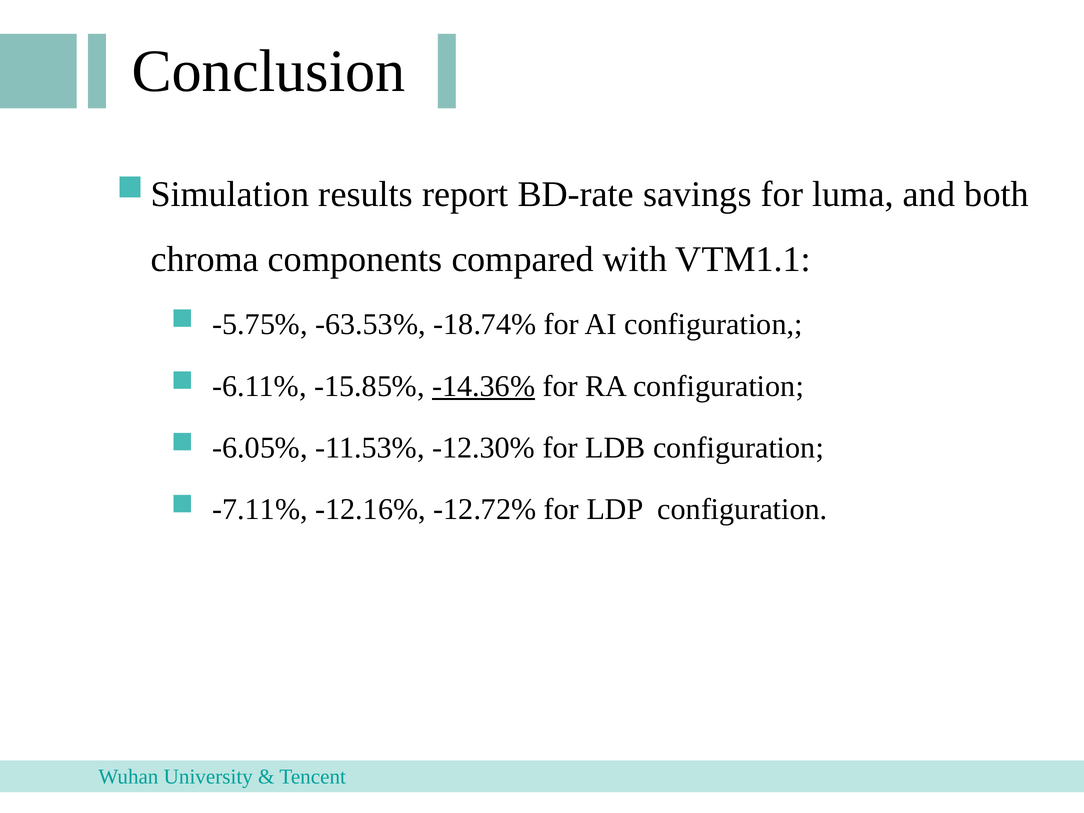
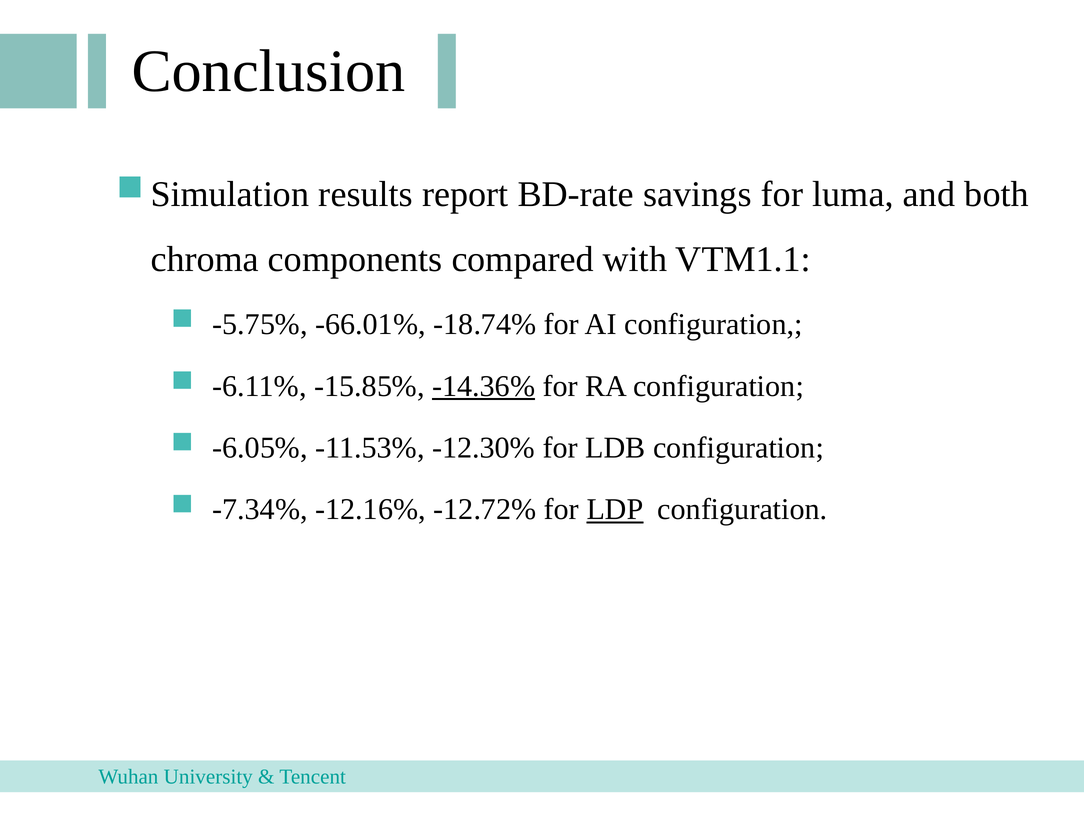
-63.53%: -63.53% -> -66.01% (370, 324)
-7.11%: -7.11% -> -7.34% (260, 510)
LDP underline: none -> present (615, 510)
